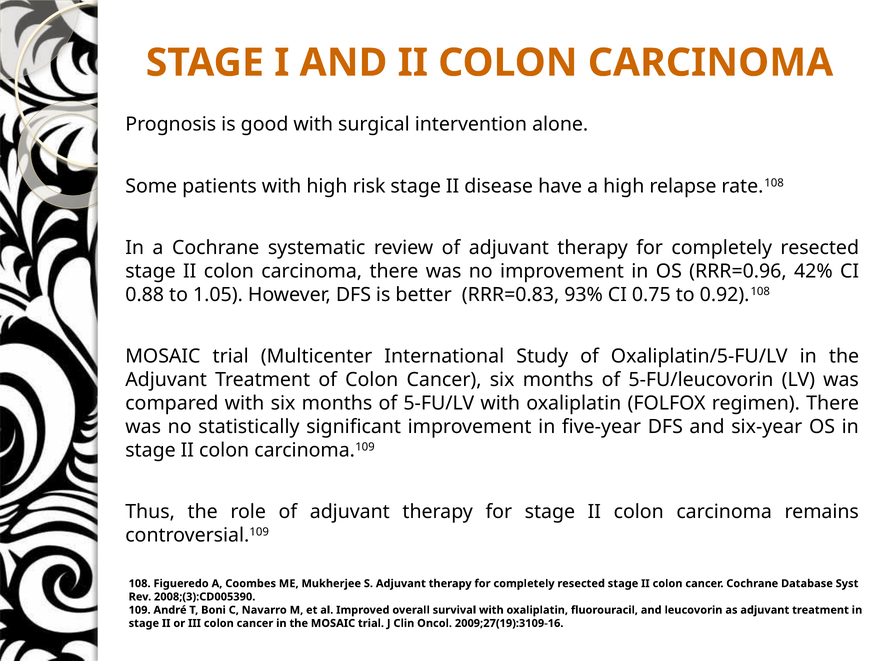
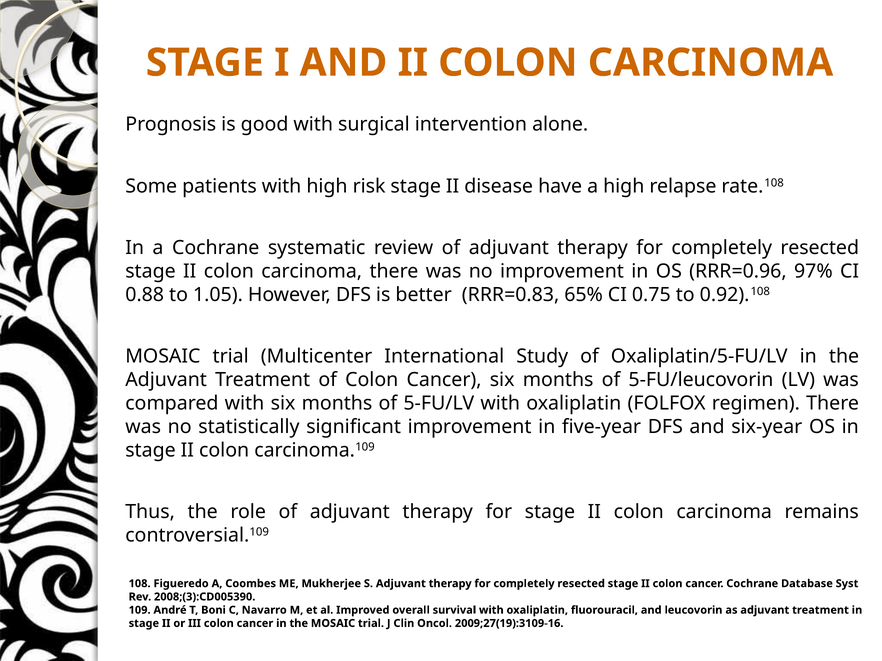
42%: 42% -> 97% (813, 271)
93%: 93% -> 65% (584, 295)
